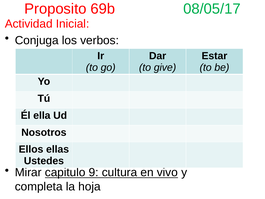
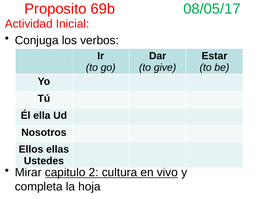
9: 9 -> 2 (94, 172)
